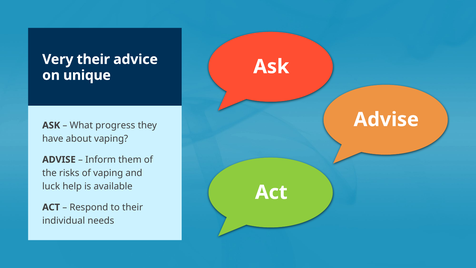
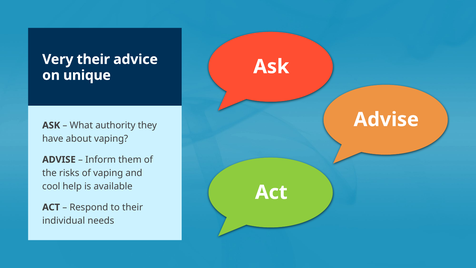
progress: progress -> authority (115, 125)
luck: luck -> cool (51, 186)
